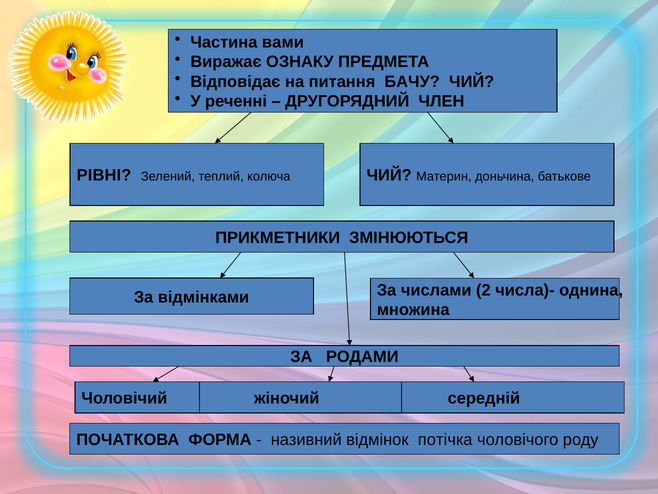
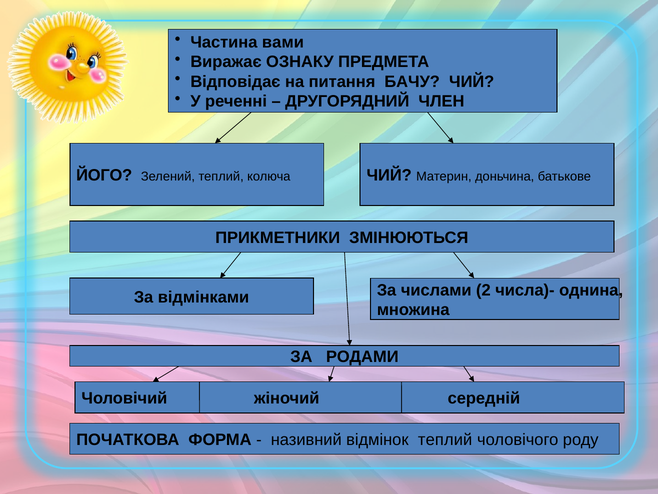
РІВНІ: РІВНІ -> ЙОГО (104, 175)
відмінок потічка: потічка -> теплий (445, 440)
